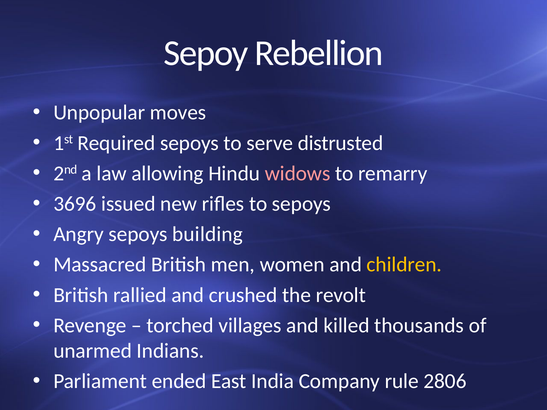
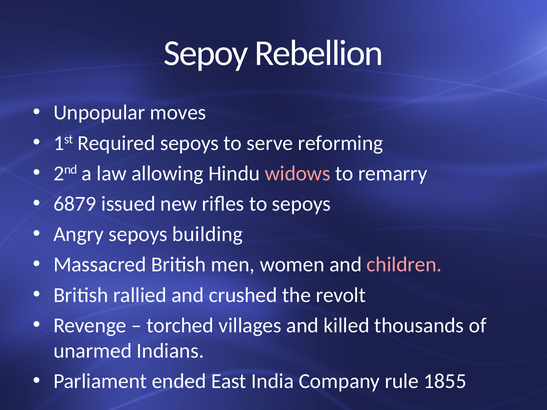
distrusted: distrusted -> reforming (340, 143)
3696: 3696 -> 6879 (75, 204)
children colour: yellow -> pink (404, 265)
2806: 2806 -> 1855 (445, 382)
